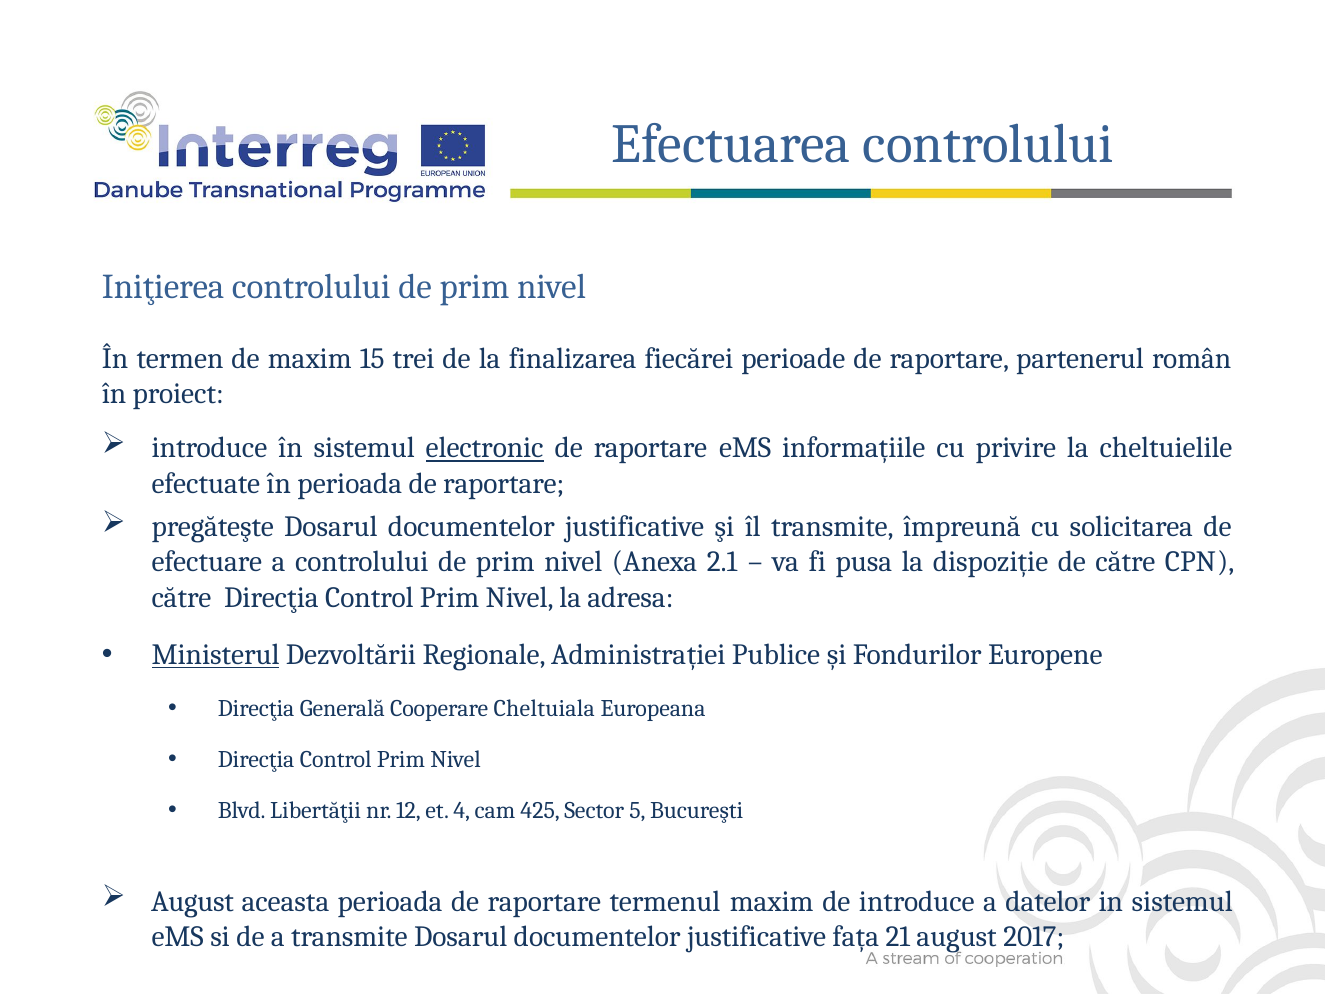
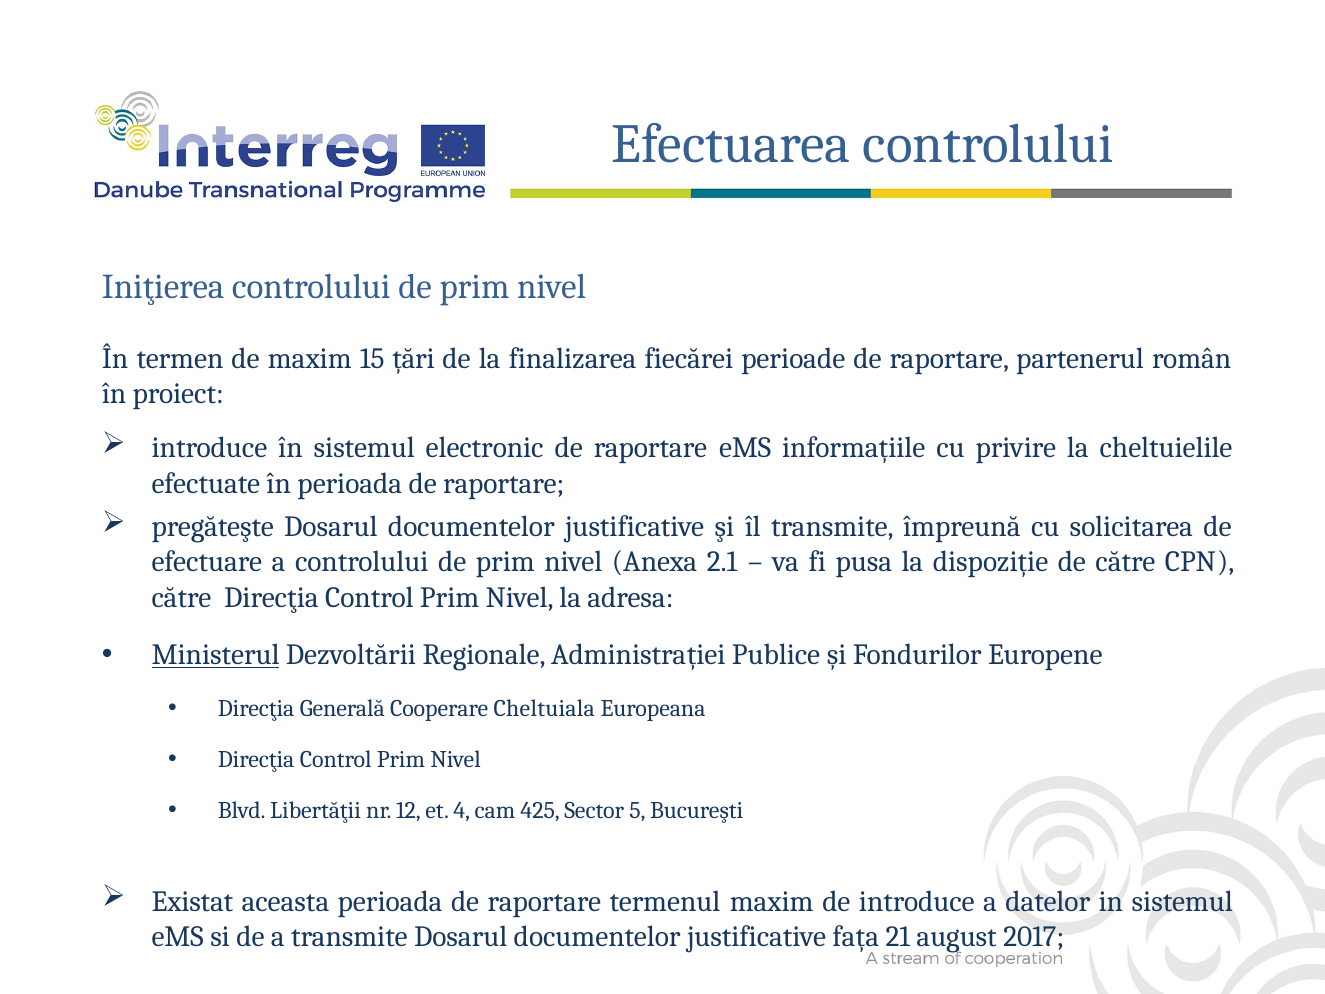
trei: trei -> țări (414, 358)
electronic underline: present -> none (485, 448)
August: August -> Existat (192, 901)
